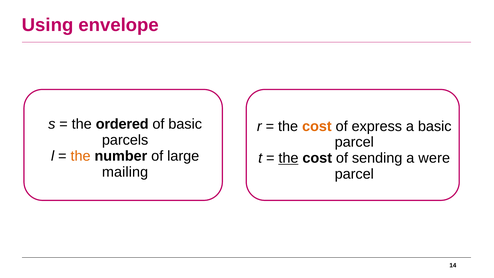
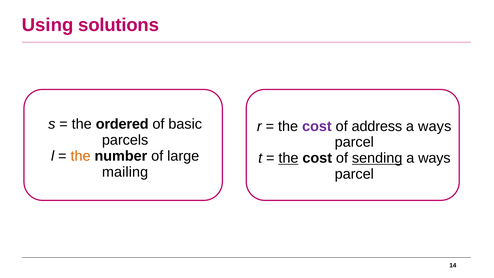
envelope: envelope -> solutions (119, 25)
cost colour: orange -> purple (317, 126)
express: express -> address (377, 126)
basic: basic -> ways (435, 126)
sending underline: none -> present (377, 158)
were: were -> ways (434, 158)
